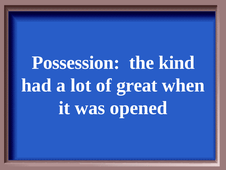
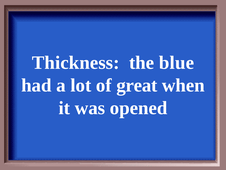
Possession: Possession -> Thickness (76, 63)
kind: kind -> blue (176, 63)
